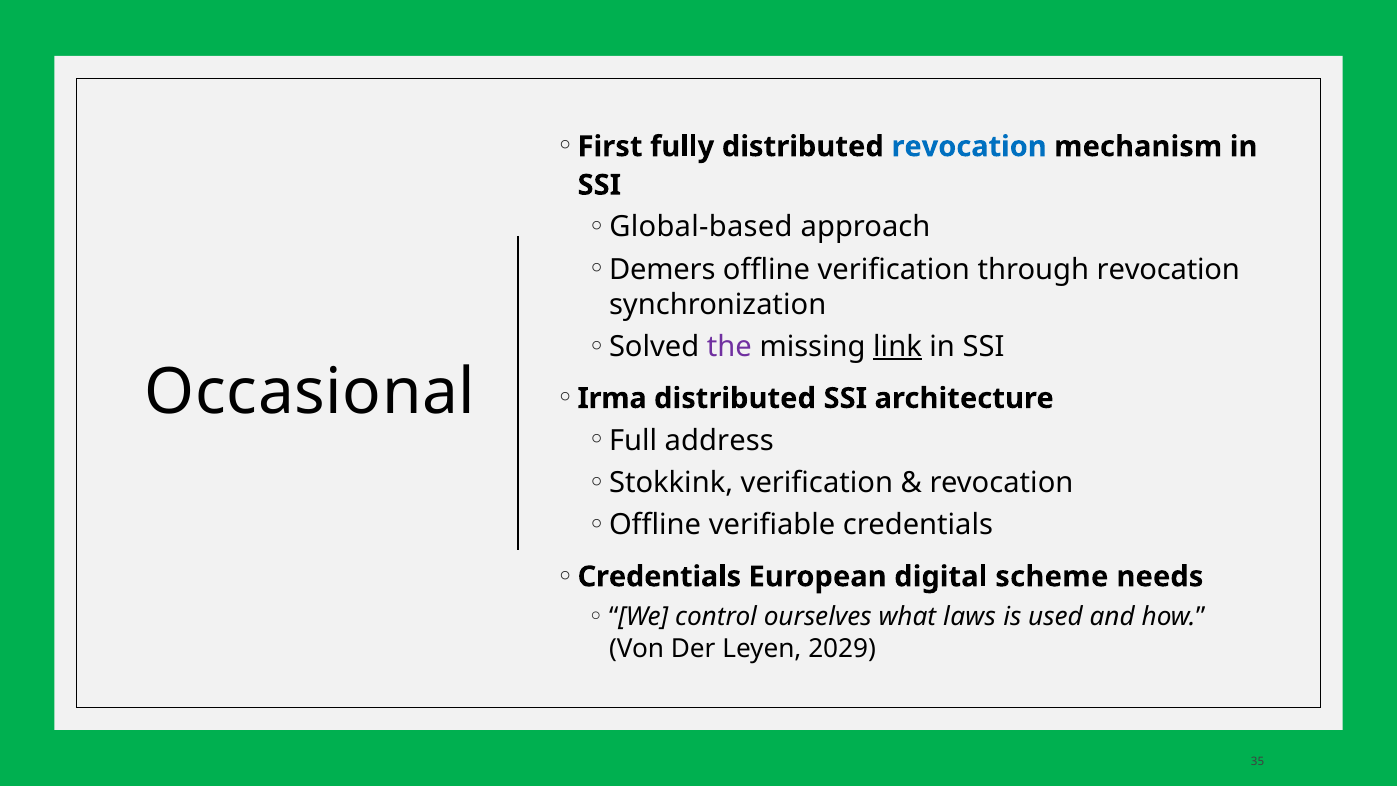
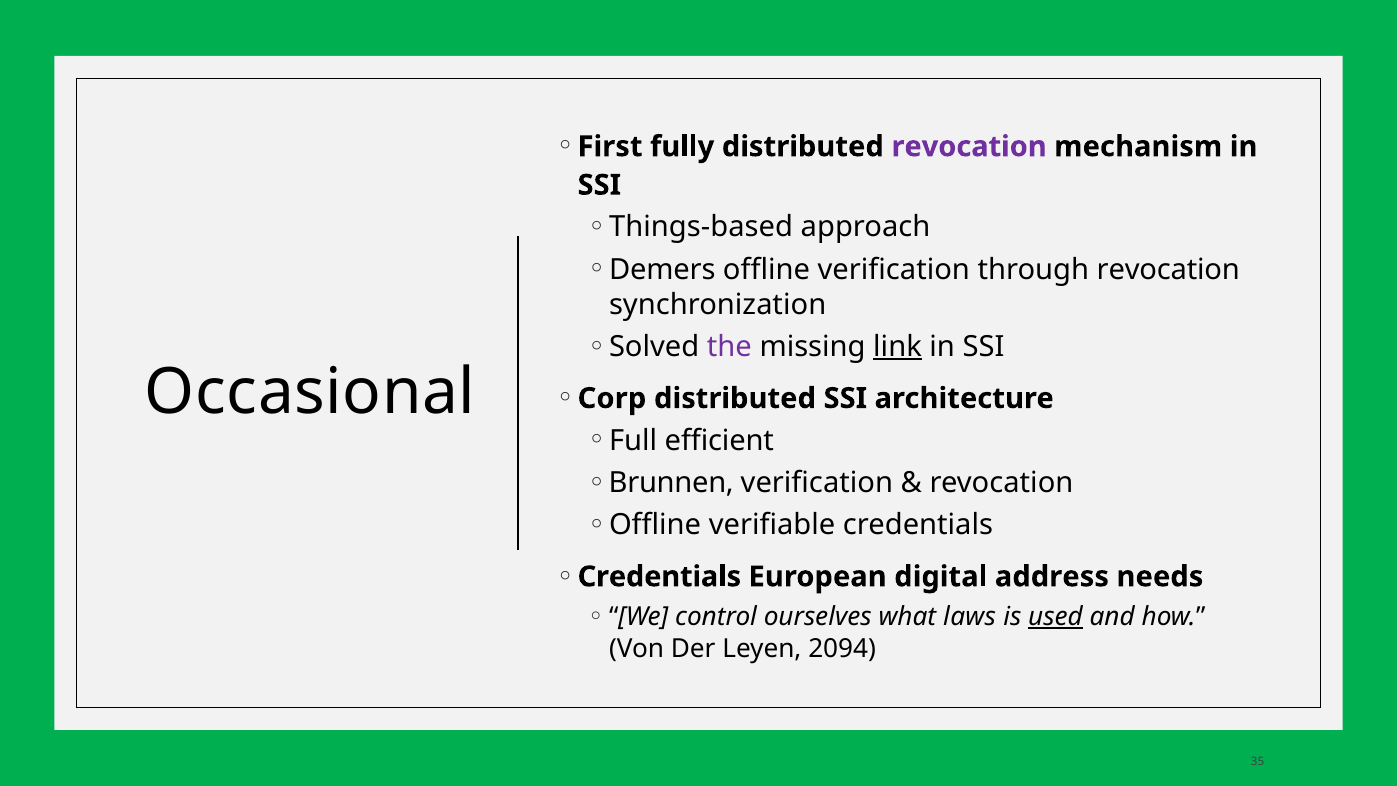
revocation colour: blue -> purple (969, 147)
Global-based: Global-based -> Things-based (701, 227)
Irma: Irma -> Corp (612, 398)
address: address -> efficient (719, 441)
Stokkink: Stokkink -> Brunnen (671, 483)
scheme: scheme -> address (1052, 577)
used underline: none -> present (1056, 617)
2029: 2029 -> 2094 (842, 648)
